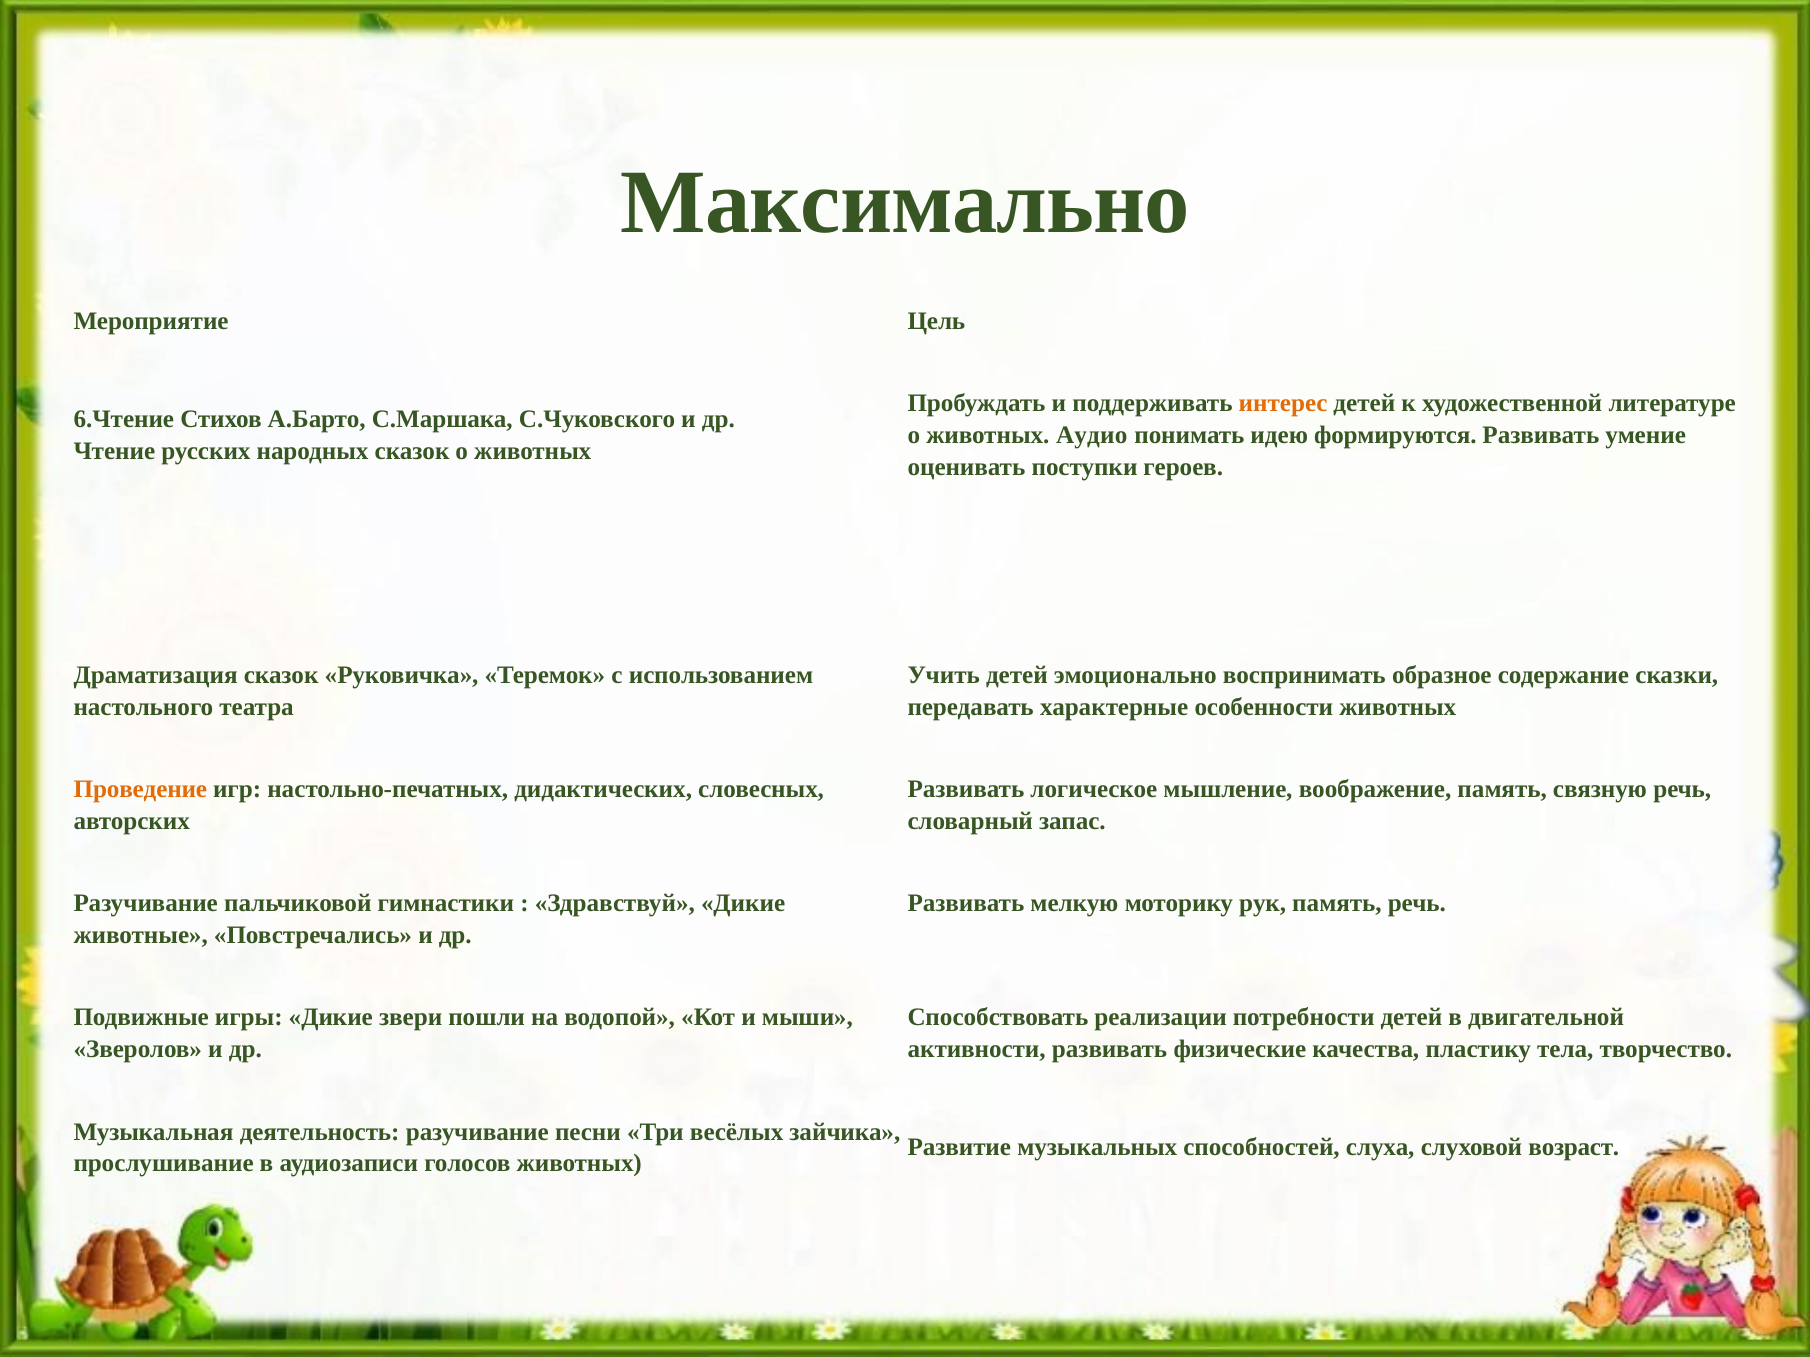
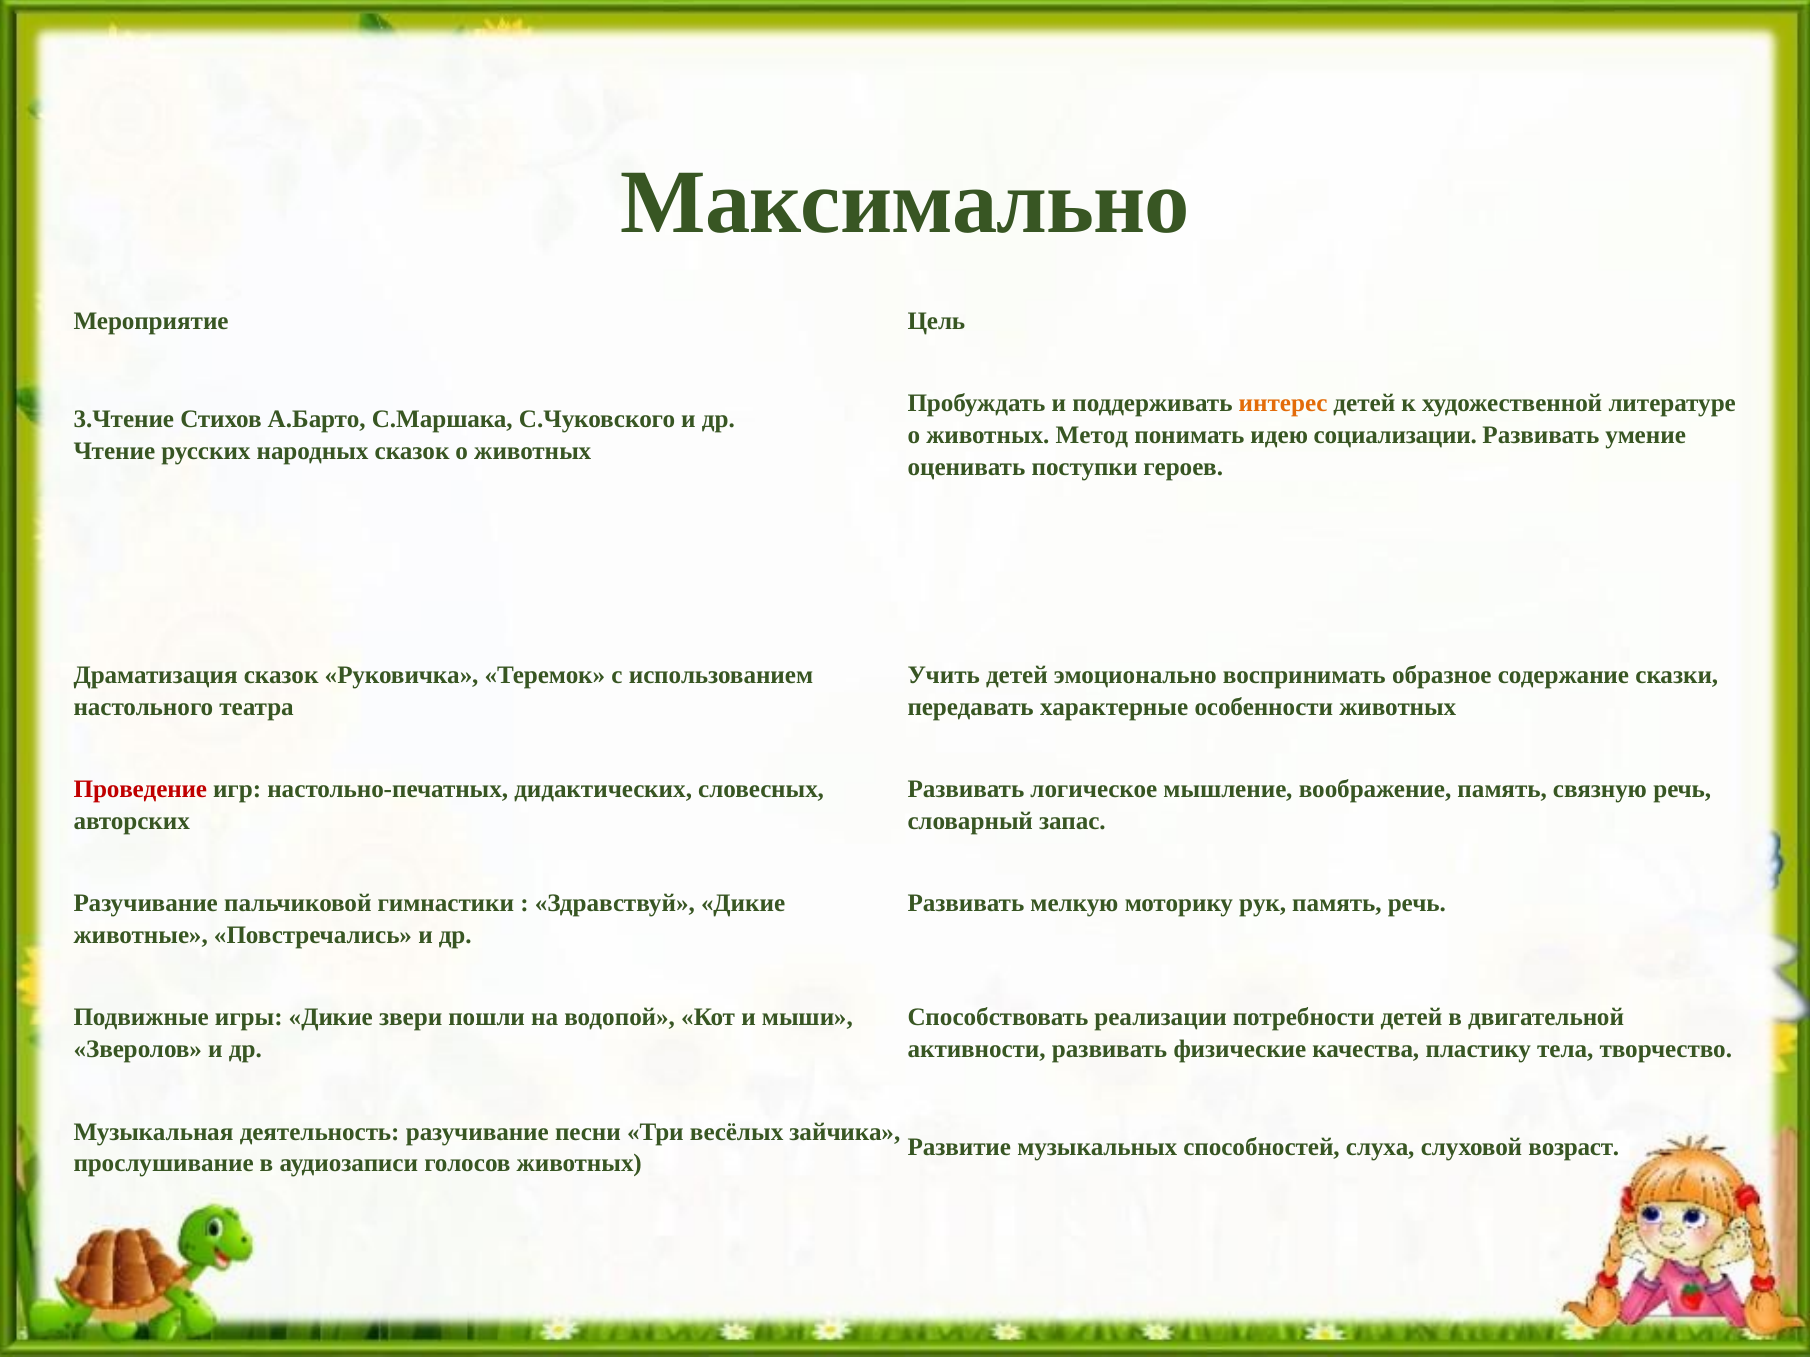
6.Чтение: 6.Чтение -> 3.Чтение (124, 419)
Аудио: Аудио -> Метод (1092, 435)
формируются: формируются -> социализации (1395, 435)
Проведение colour: orange -> red (140, 789)
